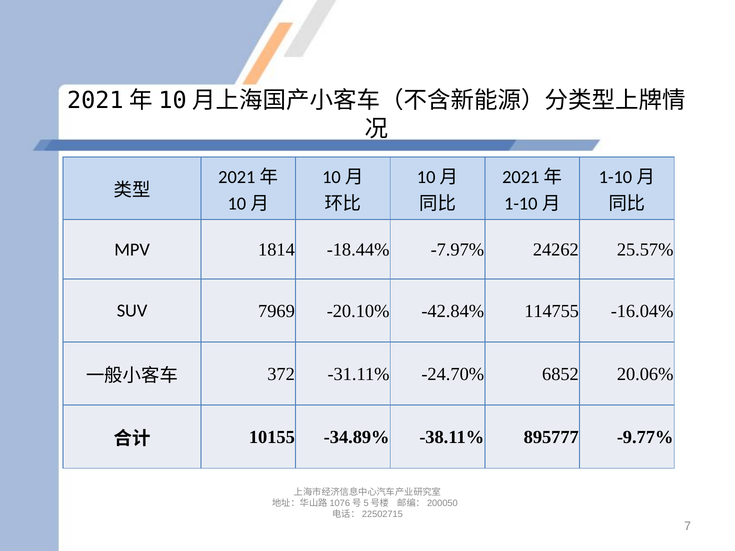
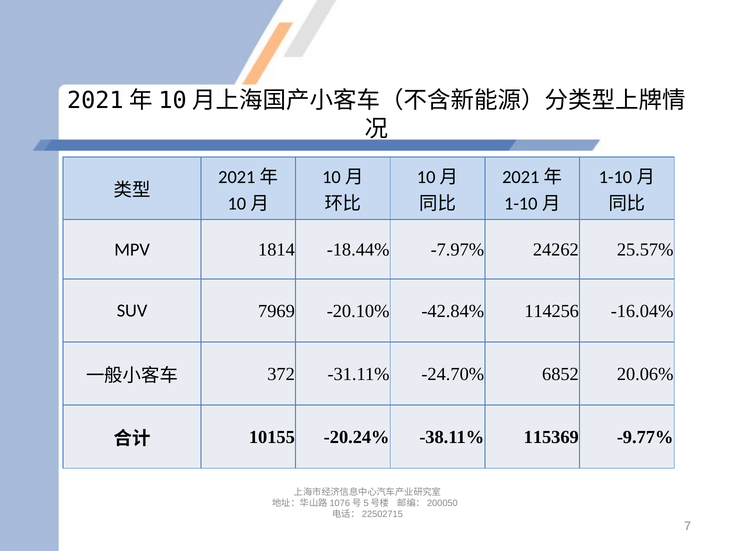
114755: 114755 -> 114256 (552, 311)
-34.89%: -34.89% -> -20.24% (357, 437)
895777: 895777 -> 115369 (551, 437)
